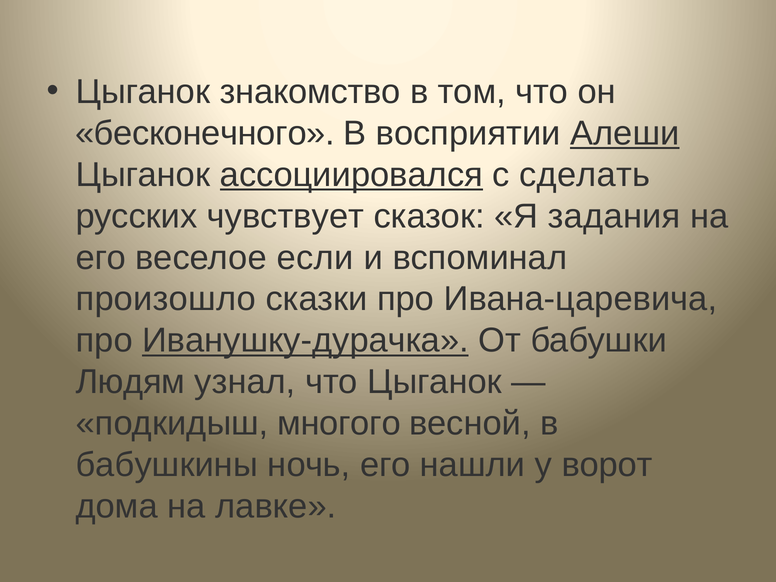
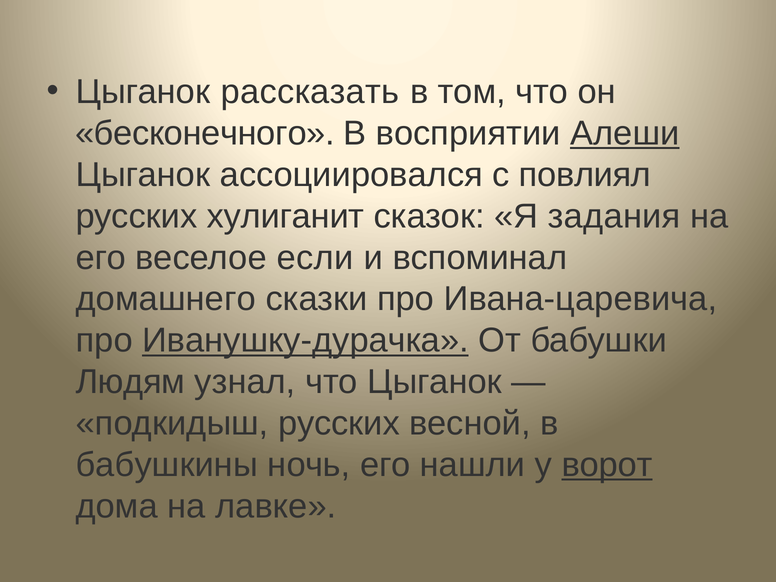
знакомство: знакомство -> рассказать (310, 92)
ассоциировался underline: present -> none (351, 175)
сделать: сделать -> повлиял (585, 175)
чувствует: чувствует -> хулиганит (286, 216)
произошло: произошло -> домашнего (166, 299)
подкидыш многого: многого -> русских (339, 423)
ворот underline: none -> present (607, 465)
